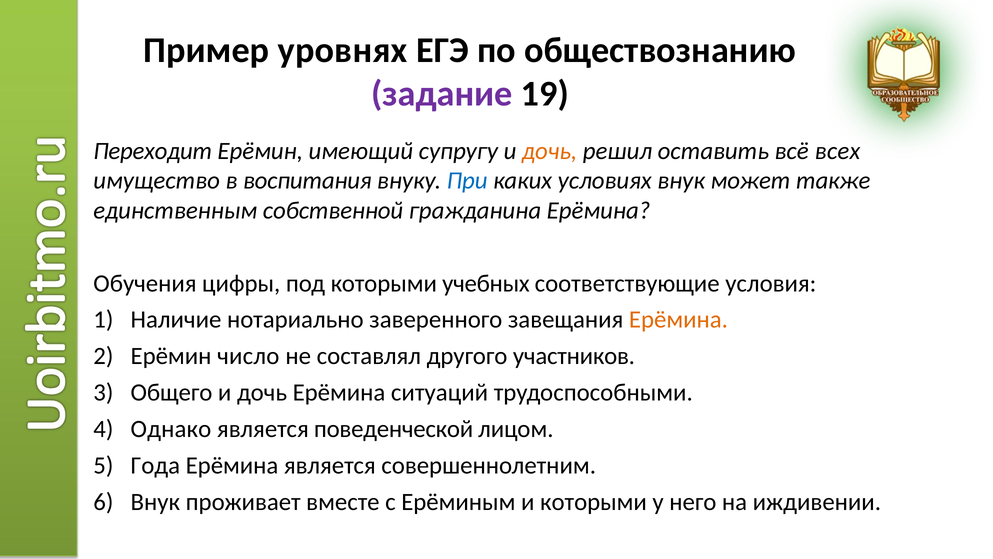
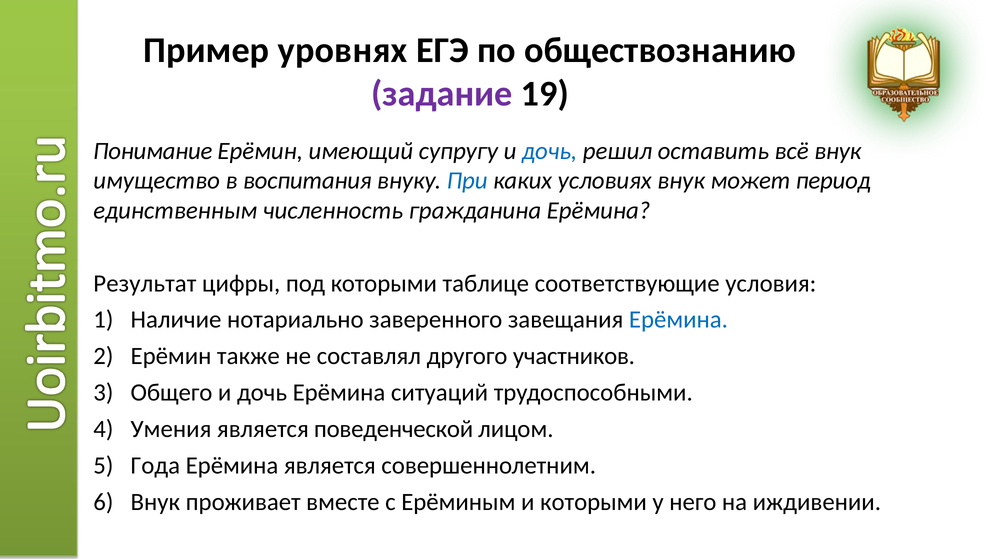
Переходит: Переходит -> Понимание (153, 151)
дочь colour: orange -> blue (550, 151)
всё всех: всех -> внук (838, 151)
также: также -> период (833, 181)
собственной: собственной -> численность (333, 210)
Обучения: Обучения -> Результат (145, 283)
учебных: учебных -> таблице (486, 283)
Ерёмина colour: orange -> blue (678, 320)
число: число -> также (248, 356)
Однако: Однако -> Умения (171, 429)
